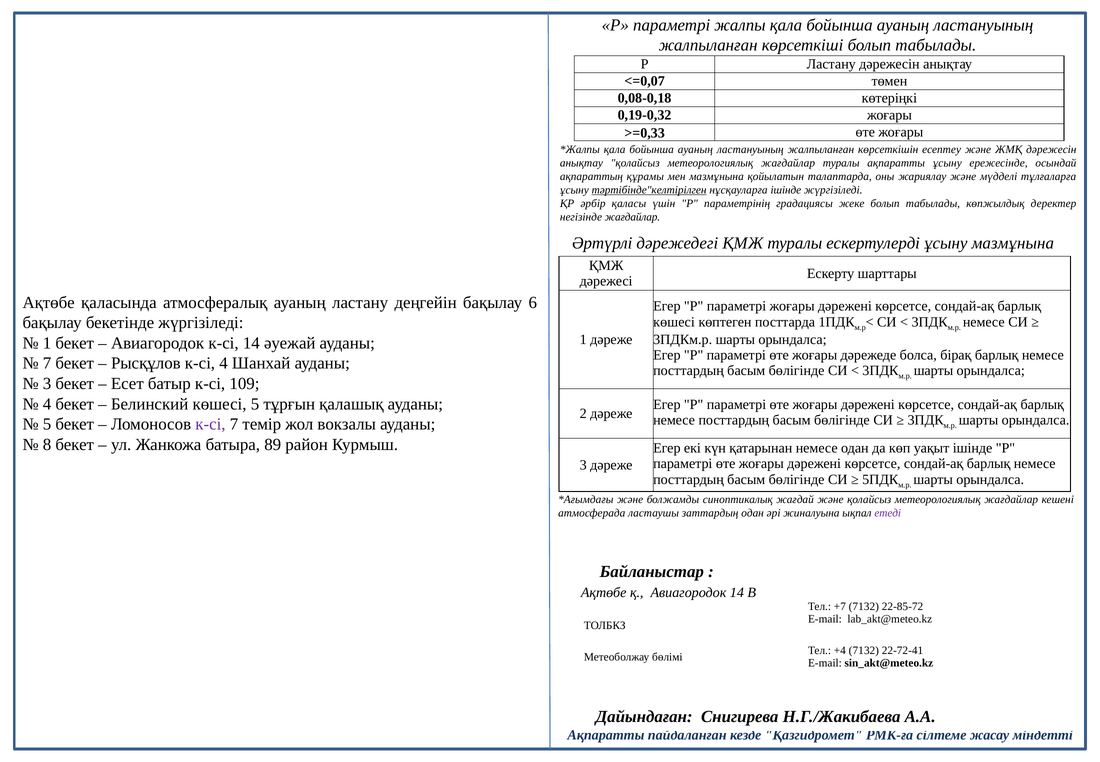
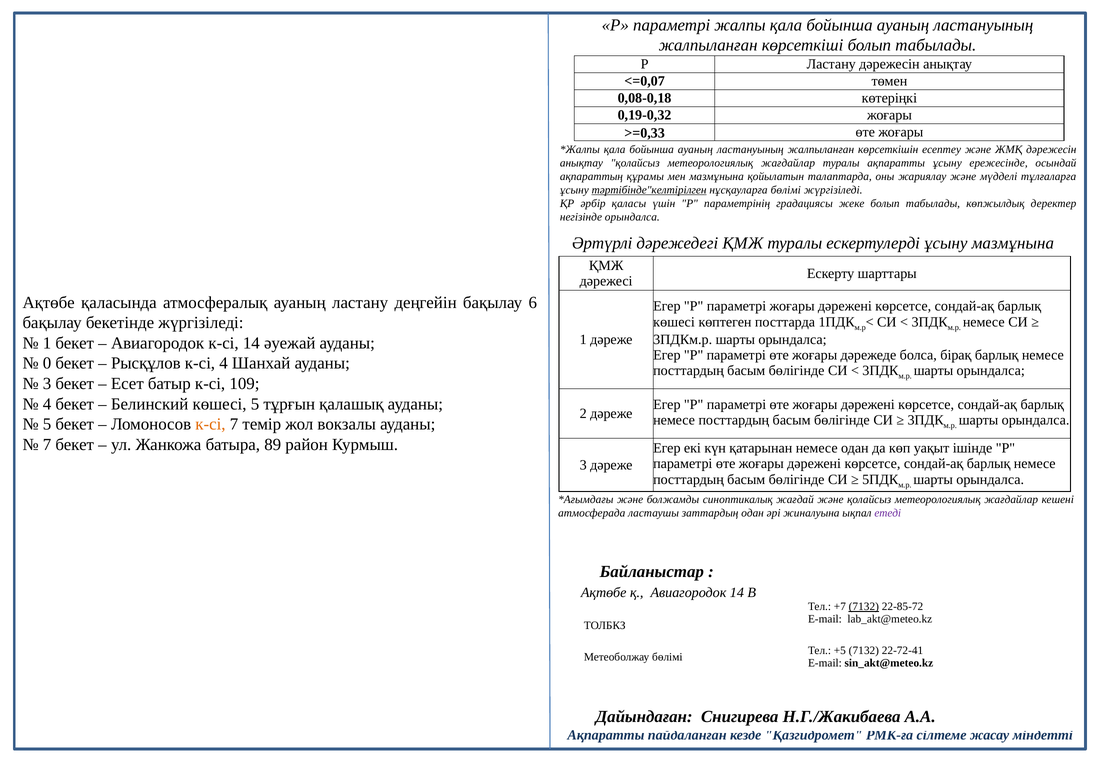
нұсқауларға ішінде: ішінде -> бөлімі (786, 190)
негізінде жағдайлар: жағдайлар -> орындалса (632, 217)
7: 7 -> 0 (47, 363)
к-сі colour: purple -> orange (210, 424)
8: 8 -> 7 (47, 444)
7132 underline: none -> present (864, 606)
+4: +4 -> +5 (840, 650)
